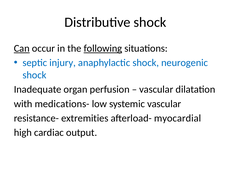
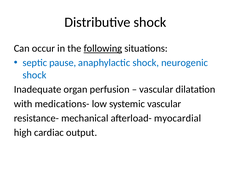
Can underline: present -> none (22, 48)
injury: injury -> pause (63, 63)
extremities: extremities -> mechanical (85, 118)
